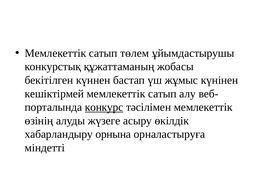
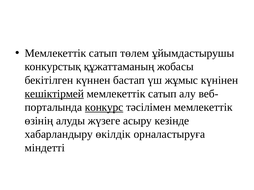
кешіктірмей underline: none -> present (54, 94)
өкілдік: өкілдік -> кезінде (172, 121)
орнына: орнына -> өкілдік (113, 135)
